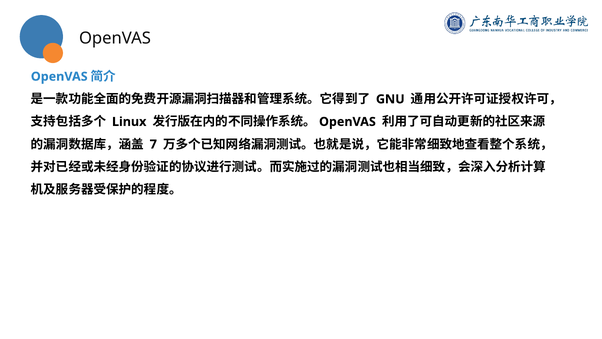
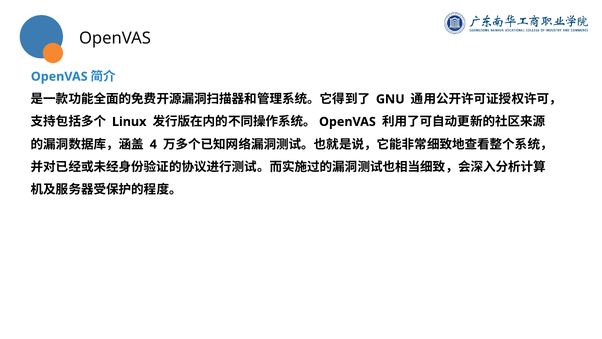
7: 7 -> 4 (153, 144)
